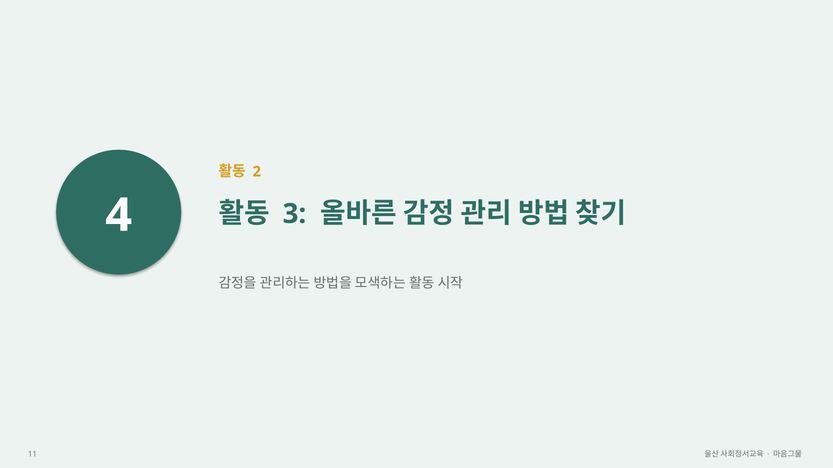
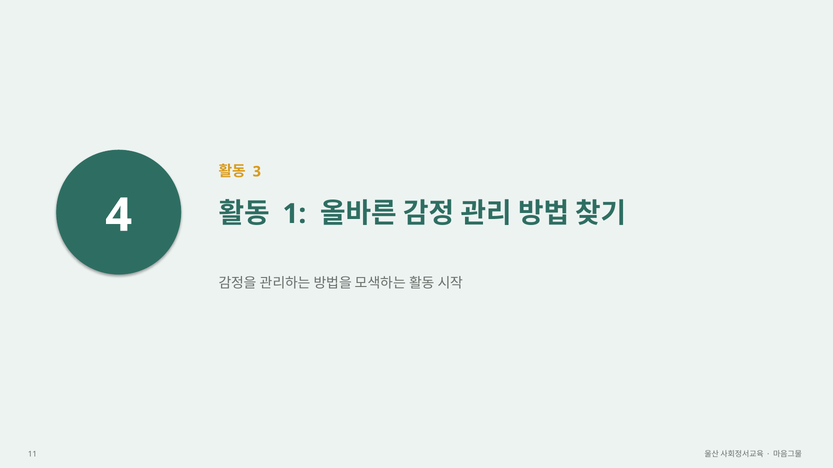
2: 2 -> 3 (257, 172)
3: 3 -> 1 (294, 214)
